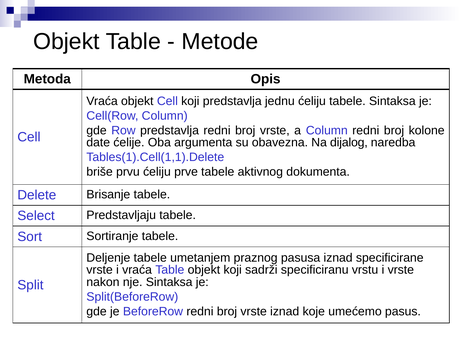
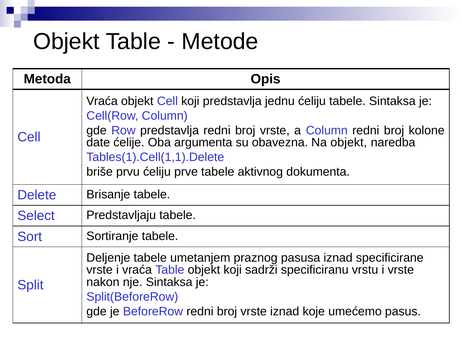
Na dijalog: dijalog -> objekt (349, 143)
